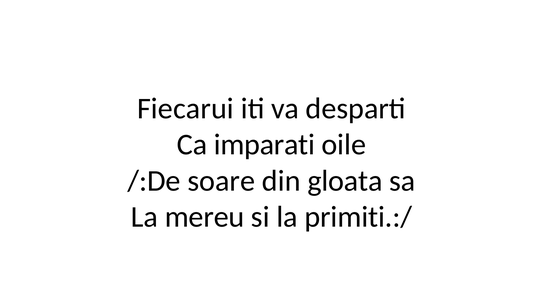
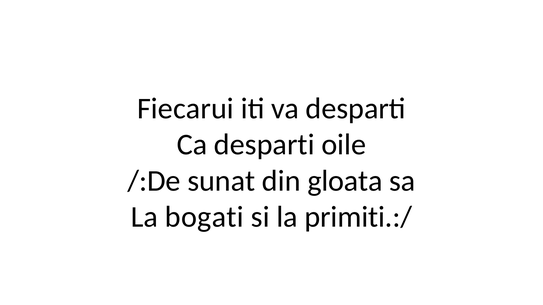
Ca imparati: imparati -> desparti (264, 145)
soare: soare -> sunat (221, 181)
mereu: mereu -> bogati (204, 217)
